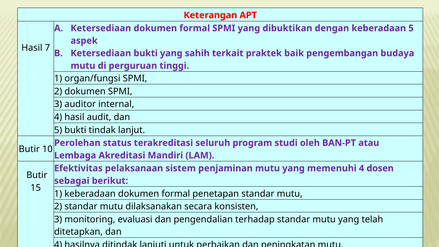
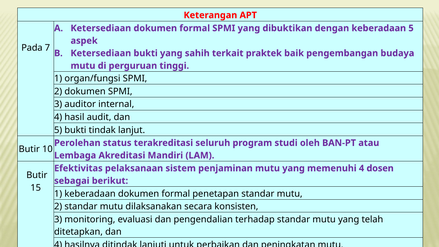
Hasil: Hasil -> Pada (32, 48)
